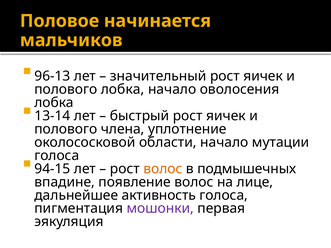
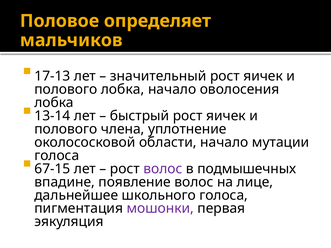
начинается: начинается -> определяет (157, 21)
96-13: 96-13 -> 17-13 (52, 76)
94-15: 94-15 -> 67-15 (52, 169)
волос colour: orange -> purple (163, 169)
активность: активность -> школьного (159, 195)
